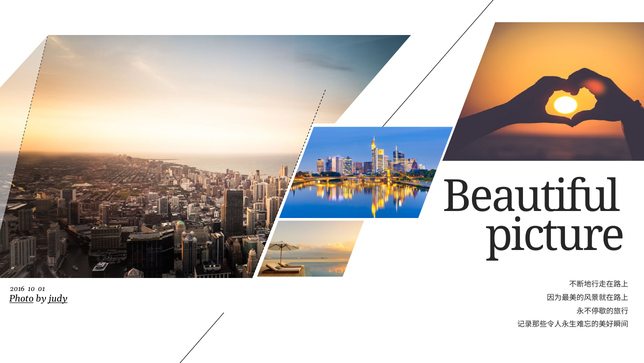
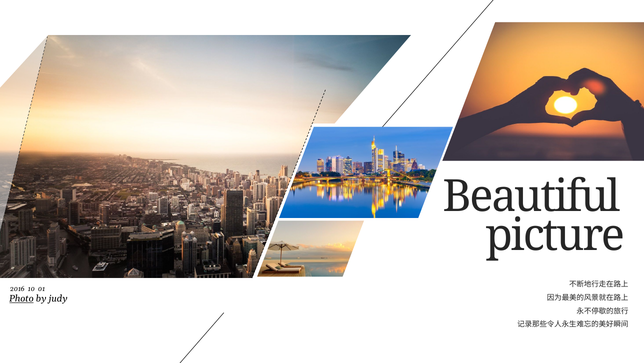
judy underline: present -> none (58, 298)
